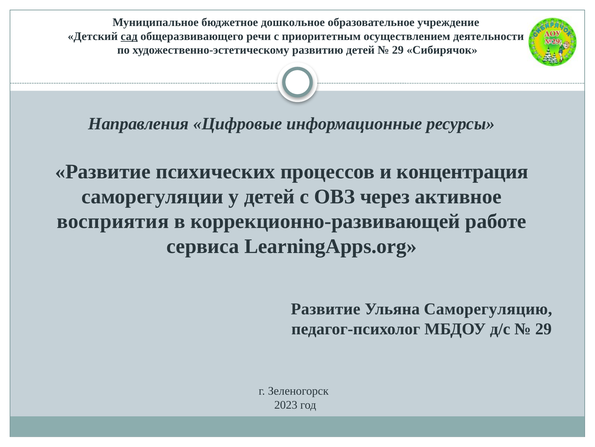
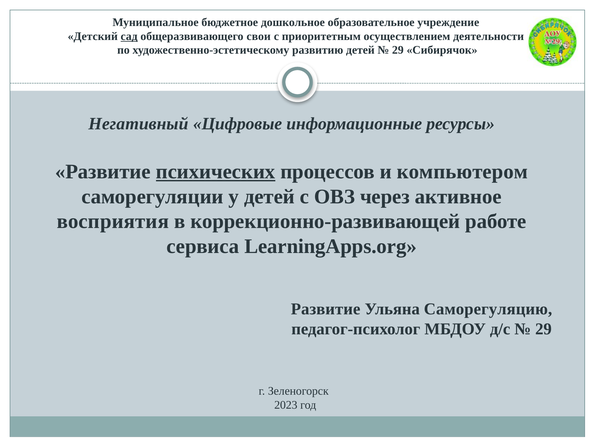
речи: речи -> свои (259, 36)
Направления: Направления -> Негативный (138, 124)
психических underline: none -> present (216, 172)
концентрация: концентрация -> компьютером (462, 172)
